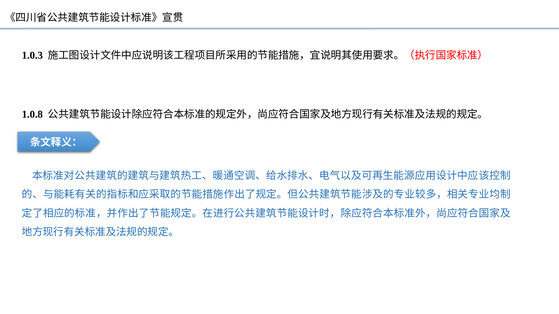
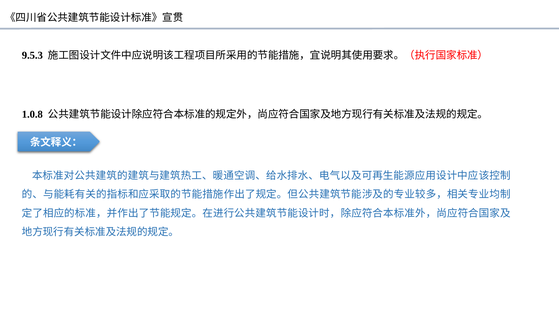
1.0.3: 1.0.3 -> 9.5.3 (32, 55)
